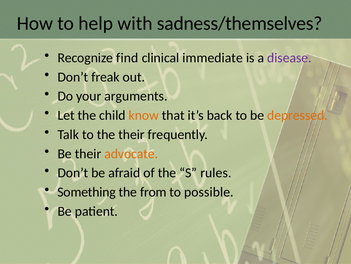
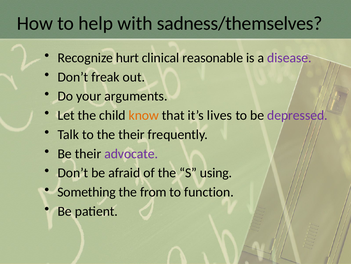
find: find -> hurt (127, 58)
immediate: immediate -> reasonable (213, 58)
back: back -> lives (220, 115)
depressed colour: orange -> purple (297, 115)
advocate colour: orange -> purple (131, 153)
rules: rules -> using (216, 172)
possible: possible -> function (209, 192)
